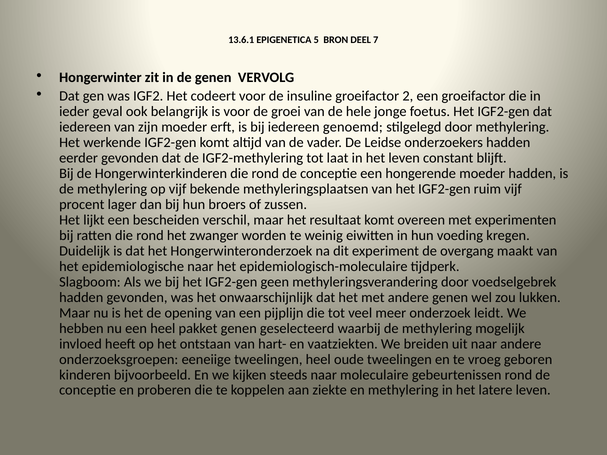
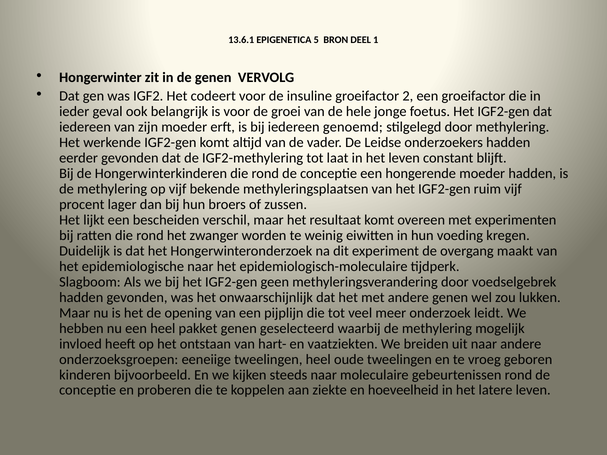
7: 7 -> 1 (376, 40)
en methylering: methylering -> hoeveelheid (403, 390)
